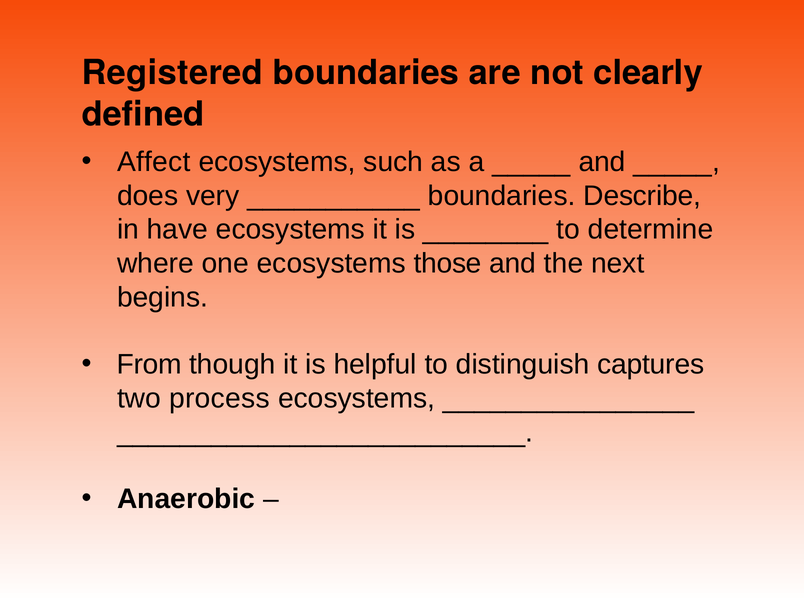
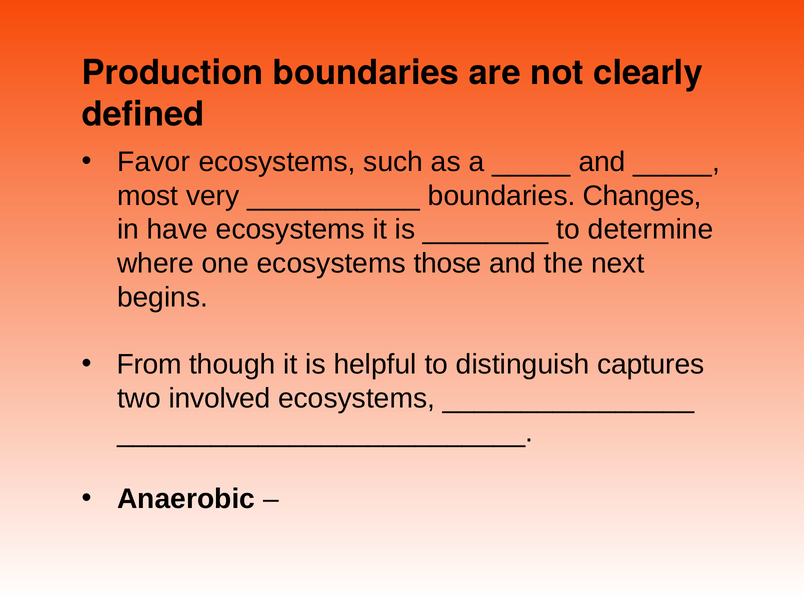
Registered: Registered -> Production (173, 73)
Affect: Affect -> Favor (154, 162)
does: does -> most (148, 196)
Describe: Describe -> Changes (642, 196)
process: process -> involved (220, 398)
